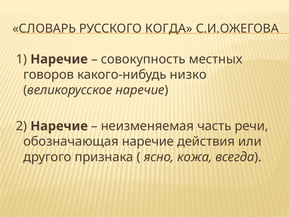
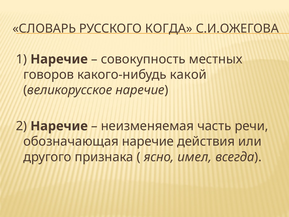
низко: низко -> какой (188, 75)
кожа: кожа -> имел (195, 157)
